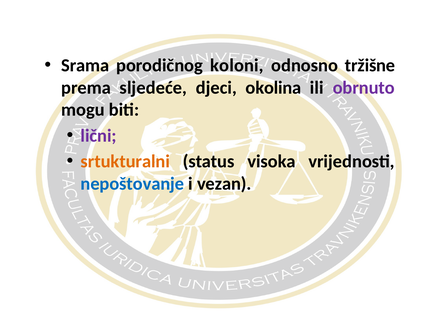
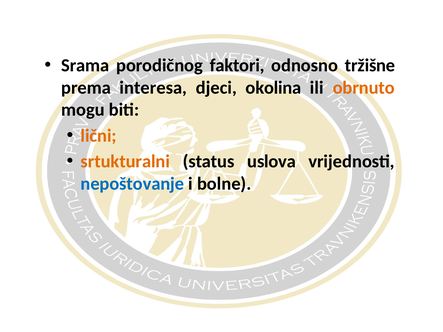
koloni: koloni -> faktori (237, 66)
sljedeće: sljedeće -> interesa (153, 88)
obrnuto colour: purple -> orange (364, 88)
lični colour: purple -> orange (99, 136)
visoka: visoka -> uslova (272, 162)
vezan: vezan -> bolne (224, 184)
